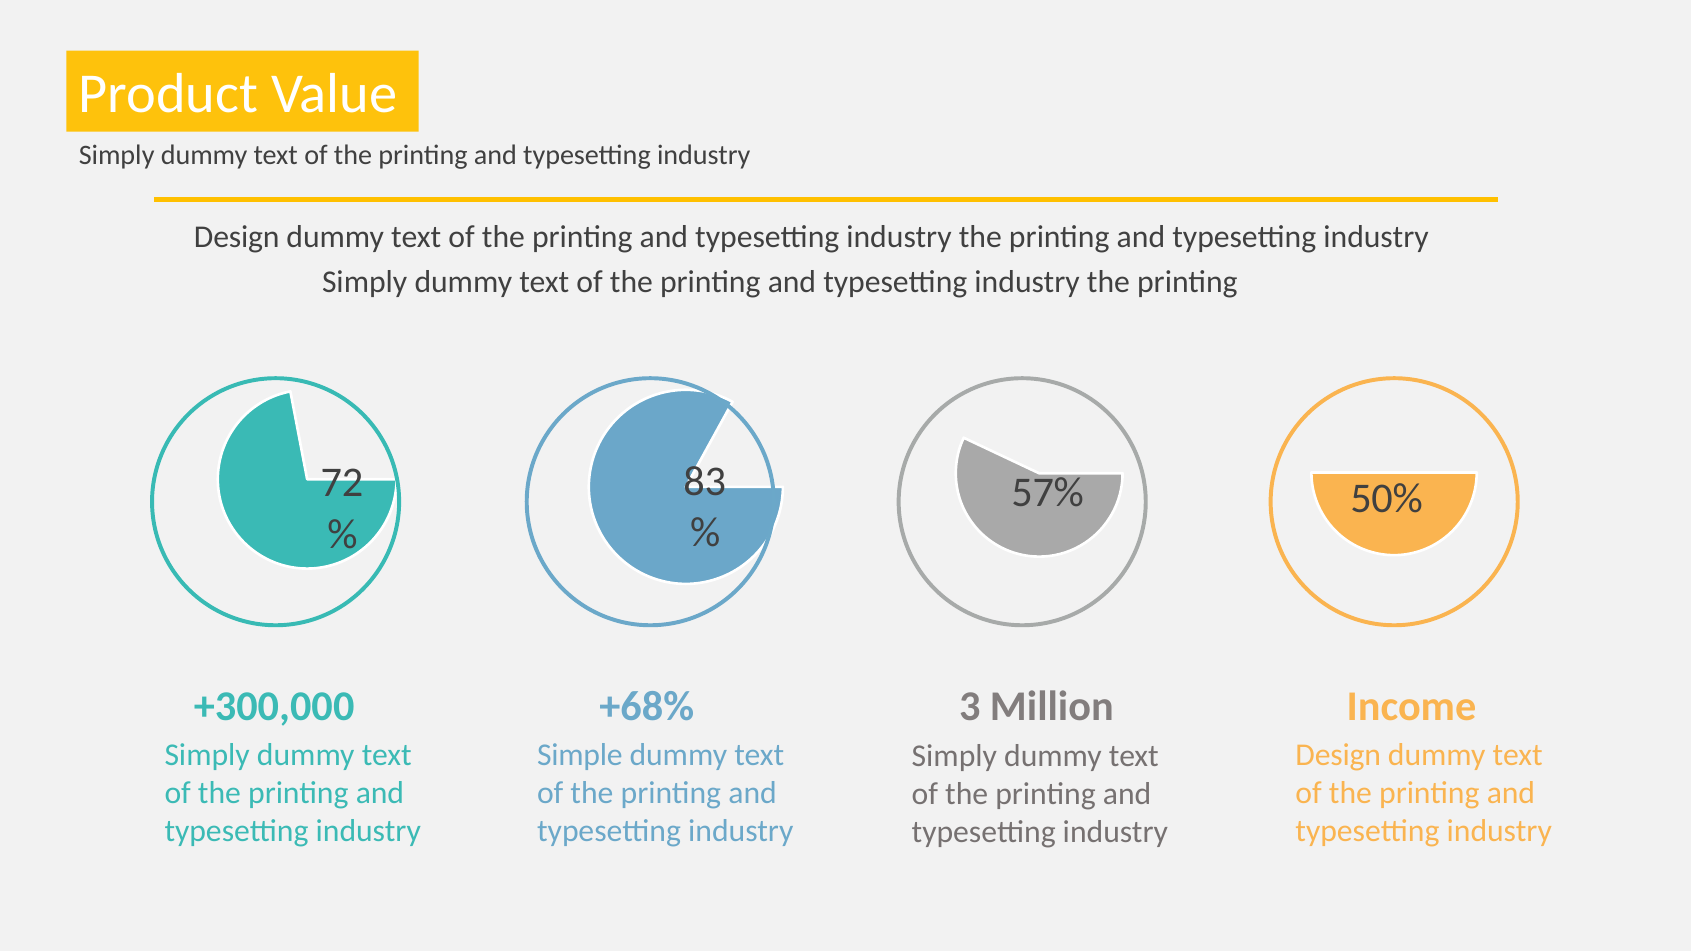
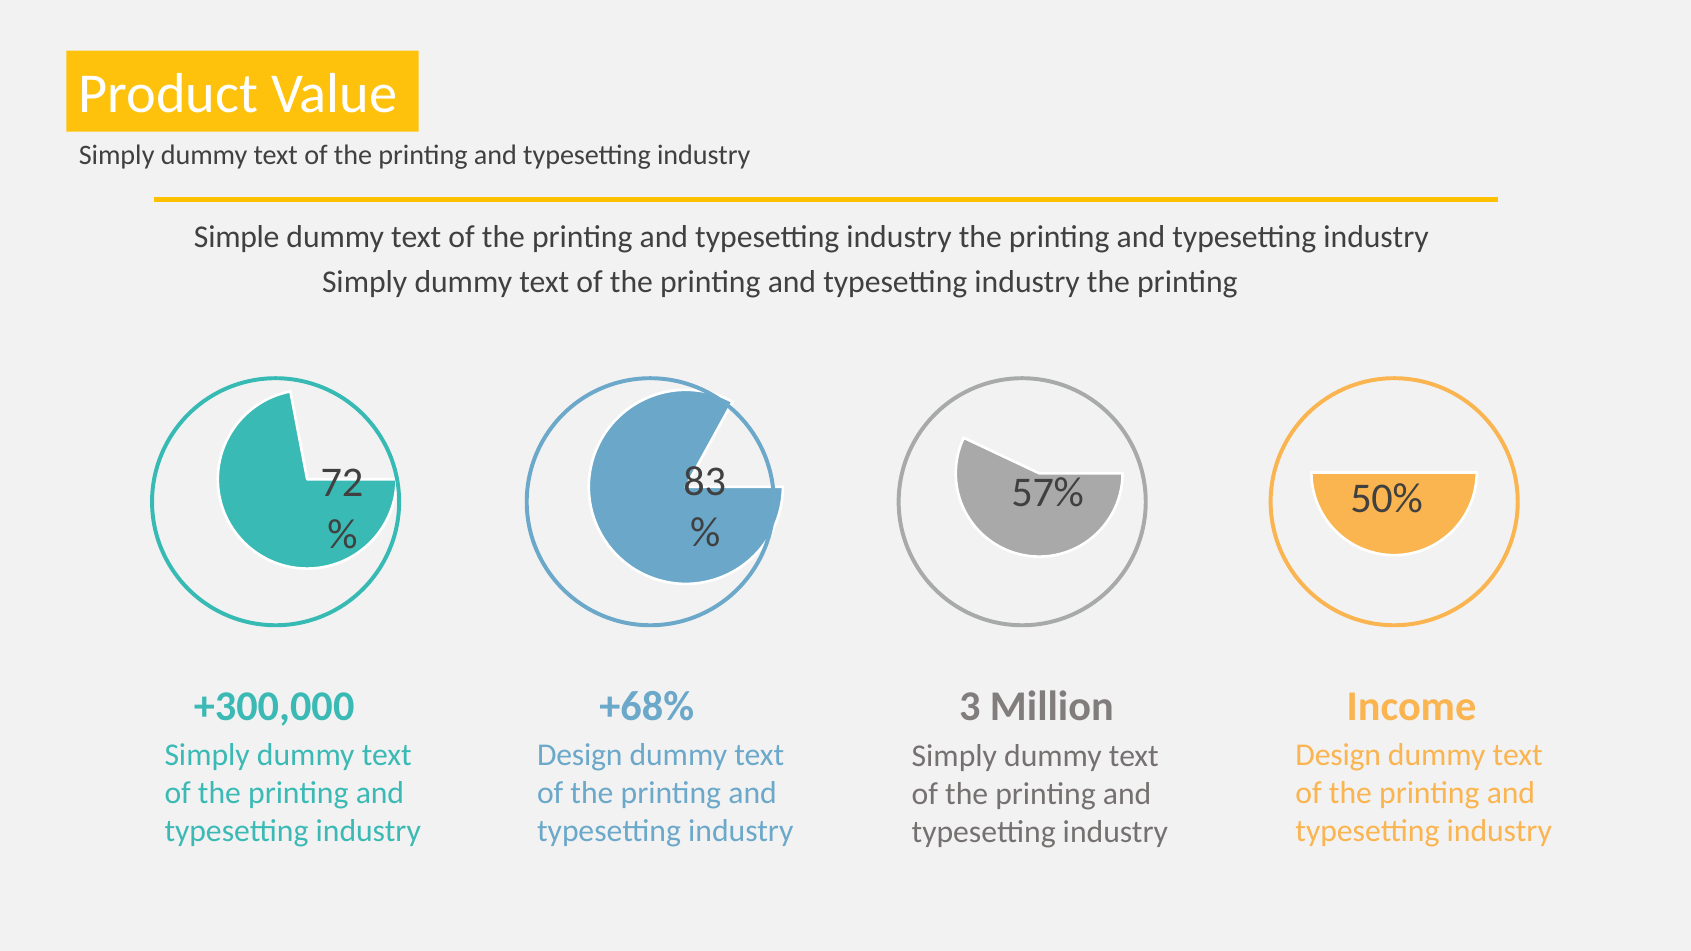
Design: Design -> Simple (237, 237)
Simple: Simple -> Design (580, 755)
